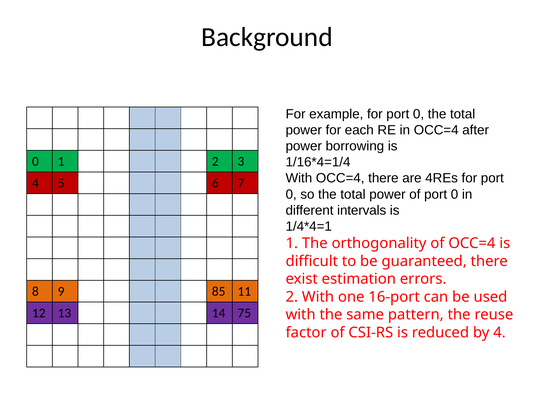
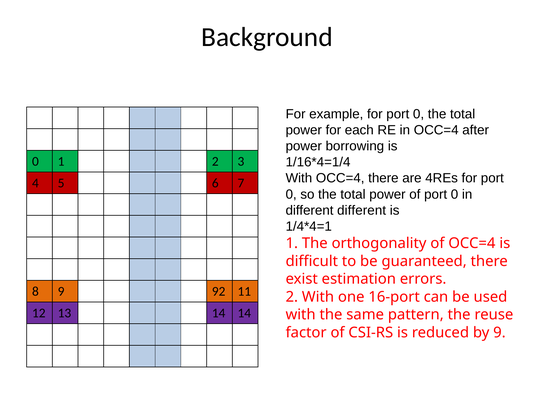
different intervals: intervals -> different (362, 210)
85: 85 -> 92 (219, 291)
14 75: 75 -> 14 (244, 313)
by 4: 4 -> 9 (499, 332)
